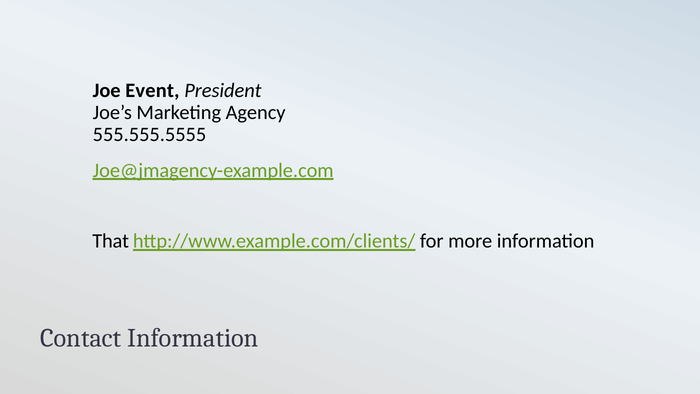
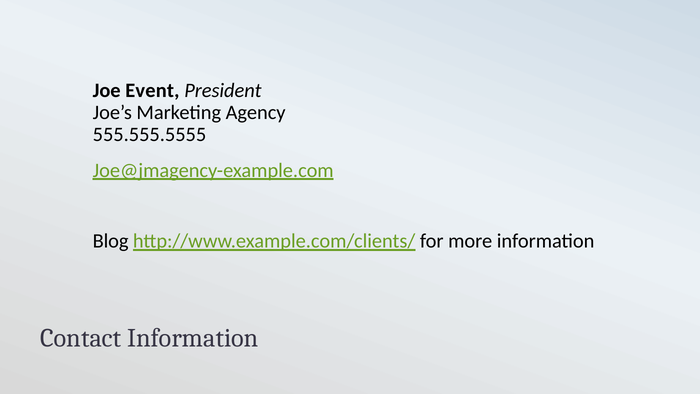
That: That -> Blog (111, 241)
